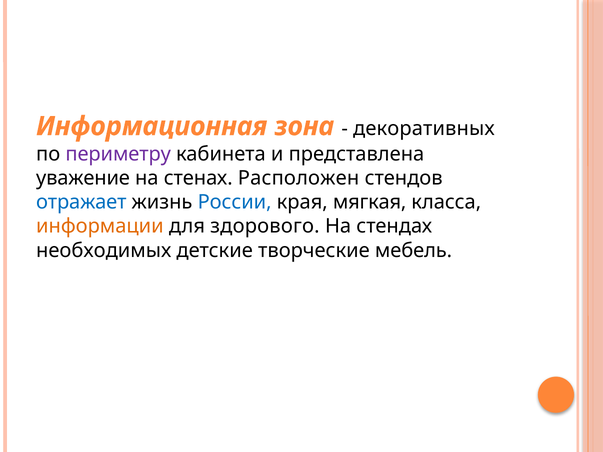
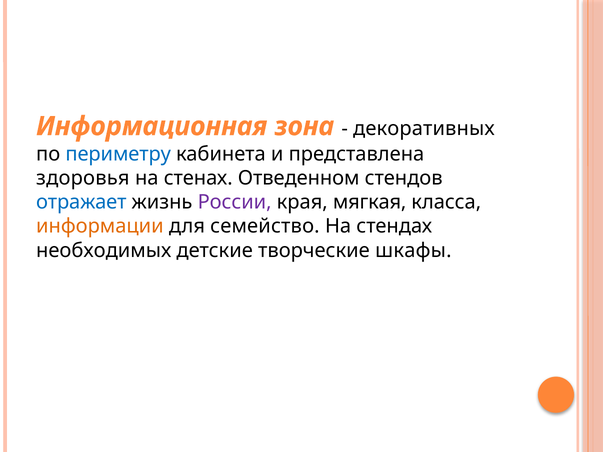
периметру colour: purple -> blue (118, 154)
уважение: уважение -> здоровья (83, 178)
Расположен: Расположен -> Отведенном (299, 178)
России colour: blue -> purple (235, 202)
здорового: здорового -> семейство (265, 226)
мебель: мебель -> шкафы (413, 251)
